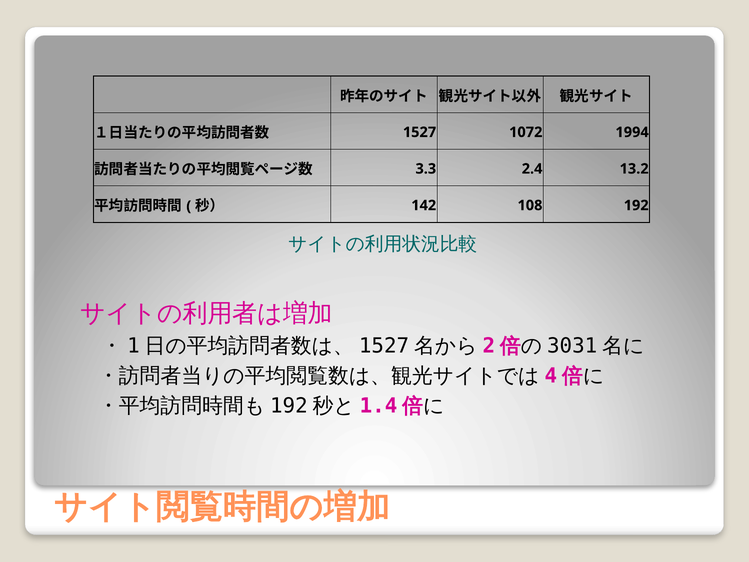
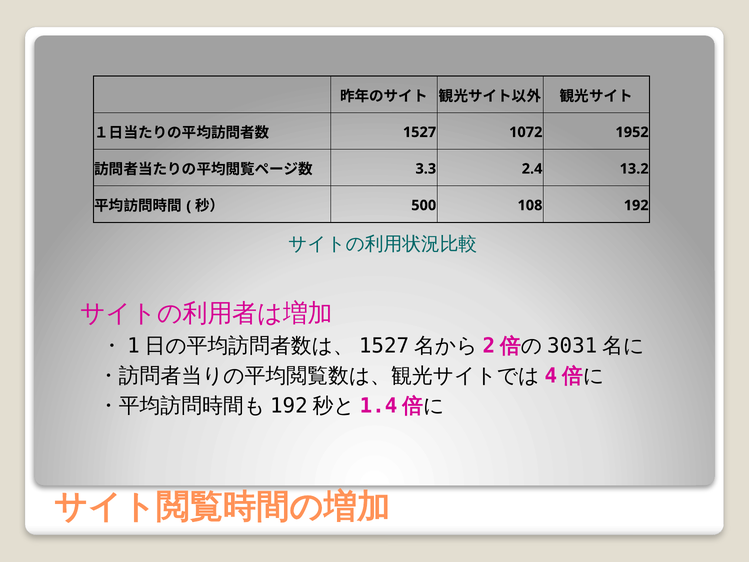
1994: 1994 -> 1952 (632, 132)
142: 142 -> 500 (424, 205)
